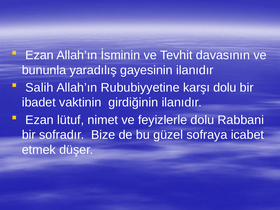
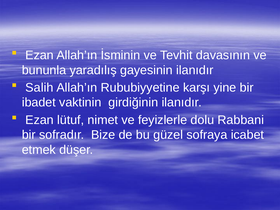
karşı dolu: dolu -> yine (225, 88)
